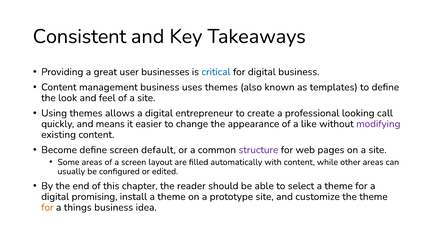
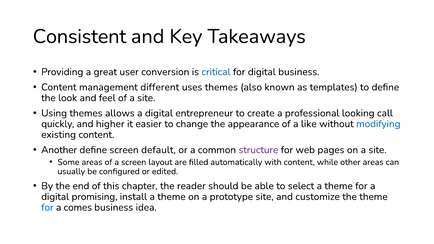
businesses: businesses -> conversion (165, 72)
management business: business -> different (160, 87)
means: means -> higher (110, 124)
modifying colour: purple -> blue (378, 124)
Become: Become -> Another (59, 150)
for colour: orange -> blue (47, 207)
things: things -> comes (78, 207)
